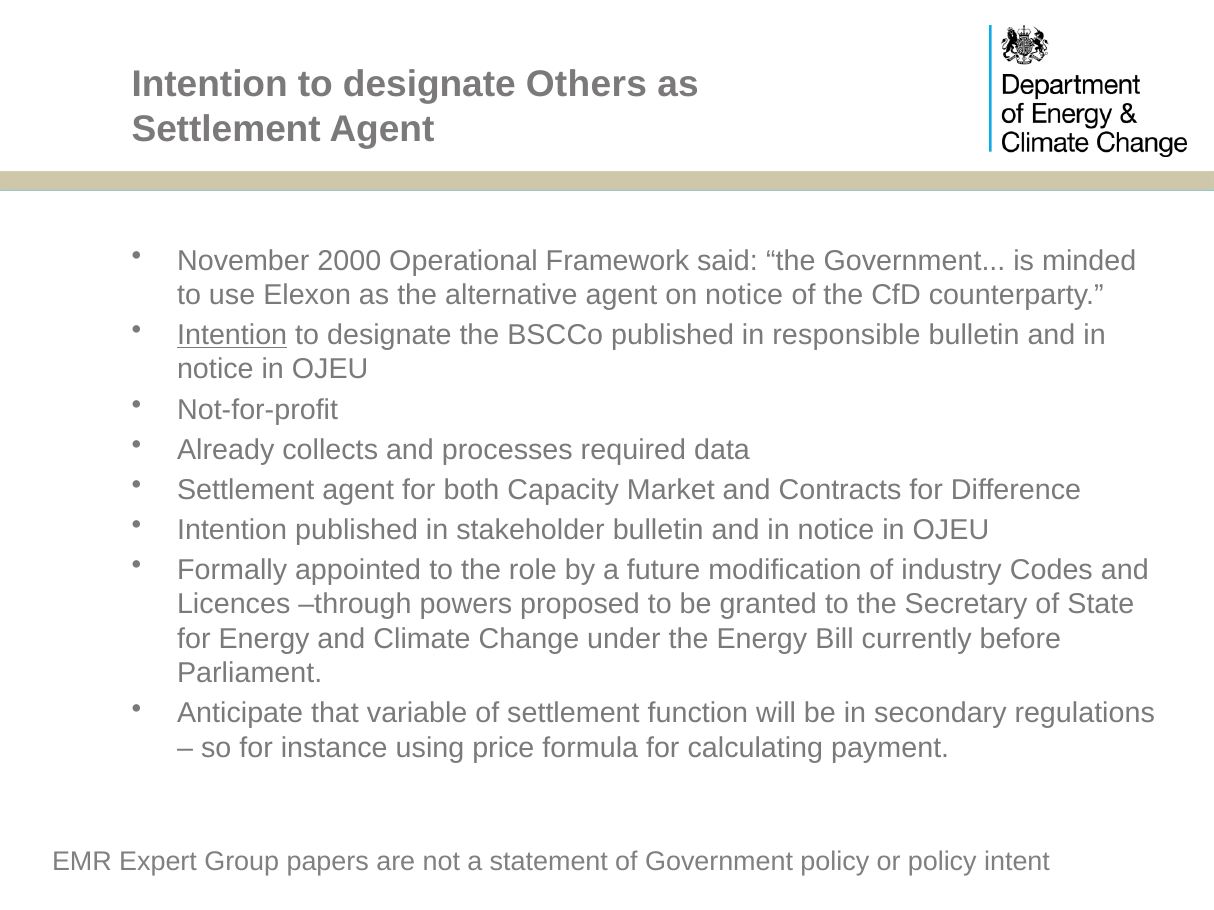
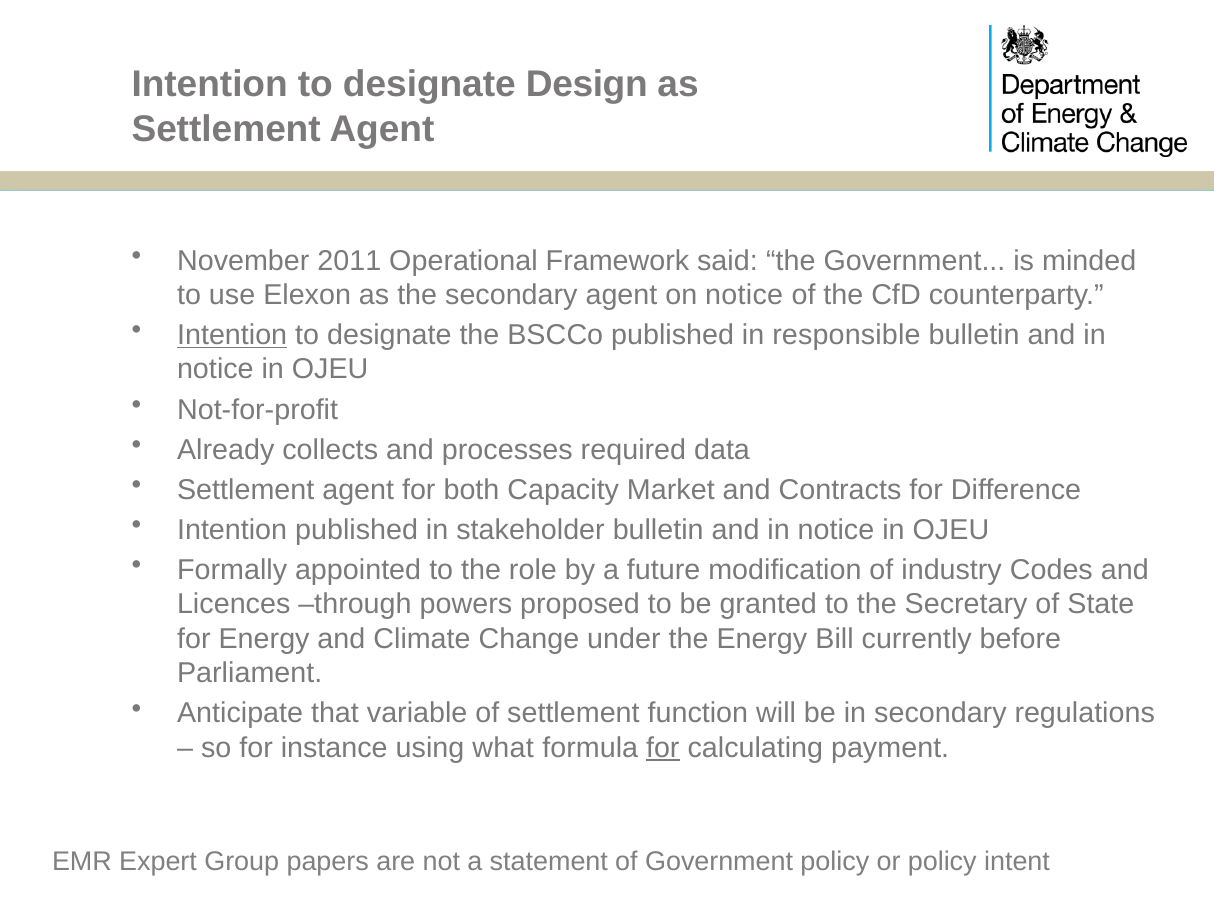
Others: Others -> Design (587, 85)
2000: 2000 -> 2011 (349, 261)
the alternative: alternative -> secondary (511, 295)
price: price -> what (503, 748)
for underline: none -> present (663, 748)
